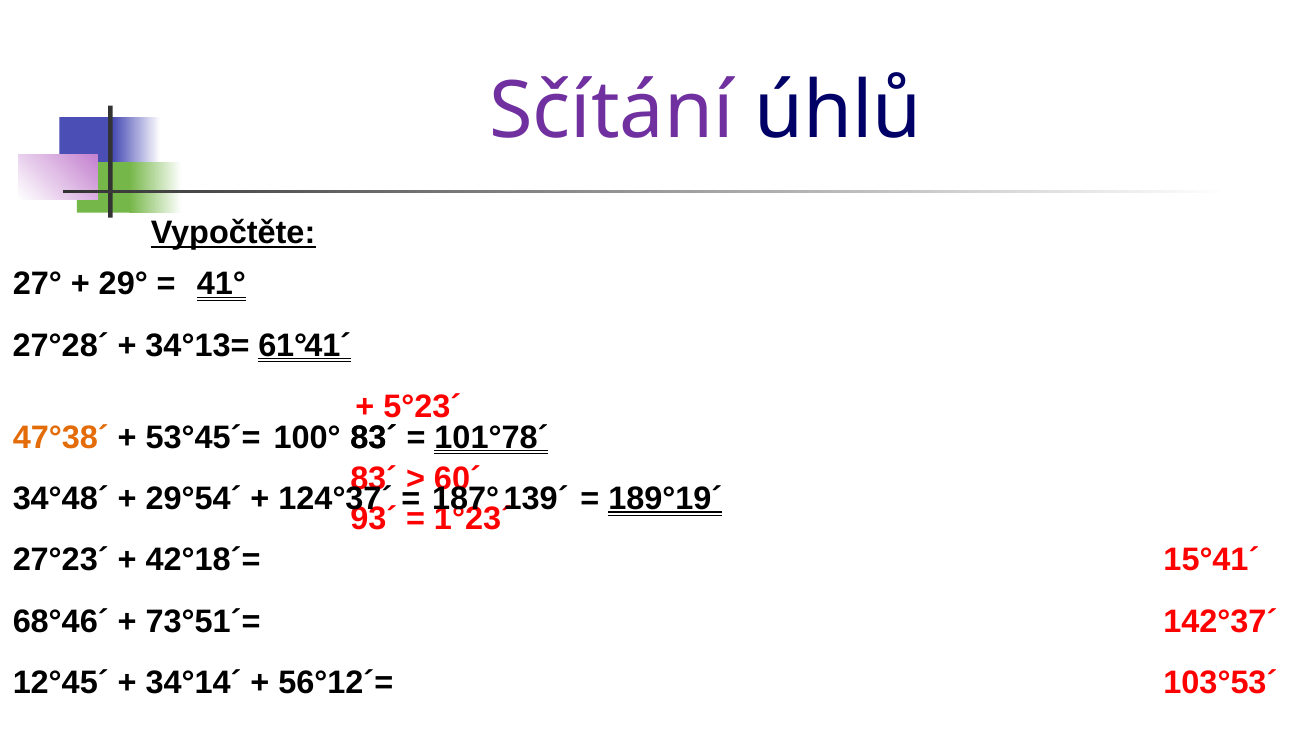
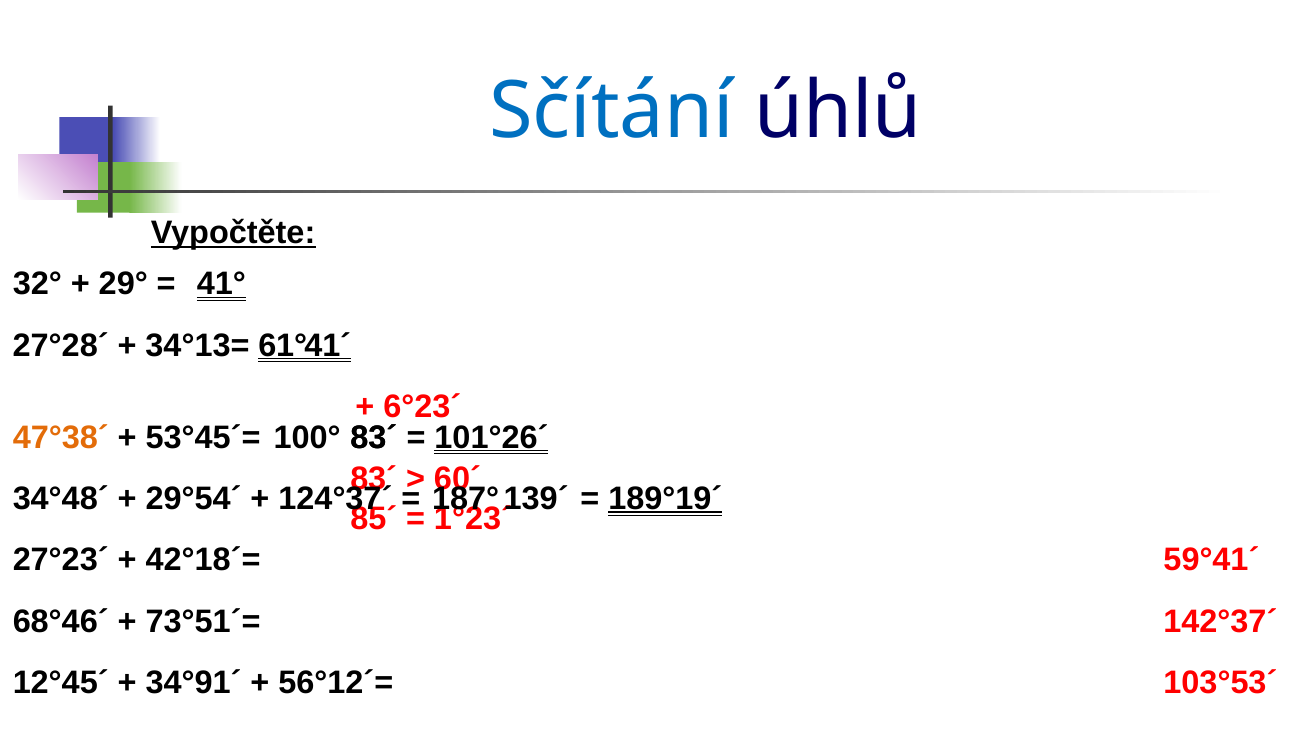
Sčítání colour: purple -> blue (611, 111)
27°: 27° -> 32° (37, 284)
5°23´: 5°23´ -> 6°23´ (422, 407)
101°78´: 101°78´ -> 101°26´ (491, 437)
93´: 93´ -> 85´ (374, 519)
15°41´: 15°41´ -> 59°41´ (1211, 560)
34°14´: 34°14´ -> 34°91´ (194, 683)
